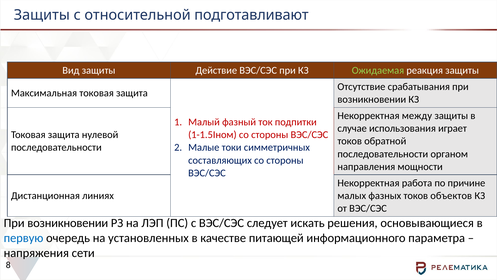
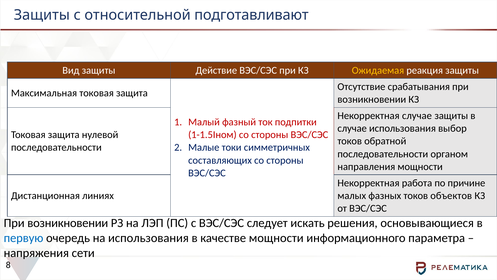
Ожидаемая colour: light green -> yellow (378, 70)
Некорректная между: между -> случае (417, 116)
играет: играет -> выбор (452, 128)
на установленных: установленных -> использования (148, 238)
качестве питающей: питающей -> мощности (276, 238)
